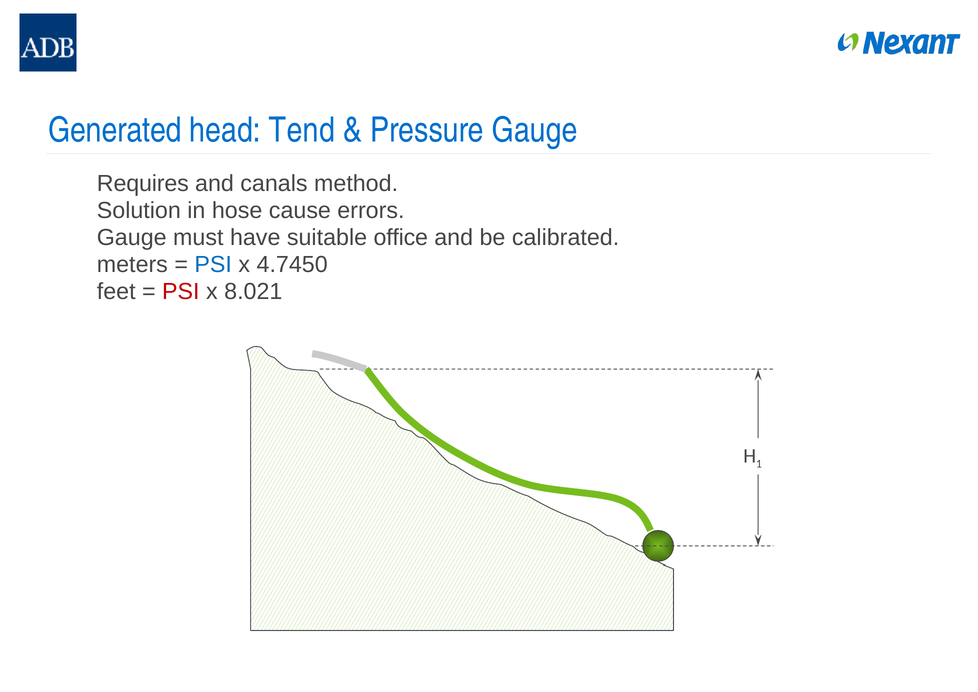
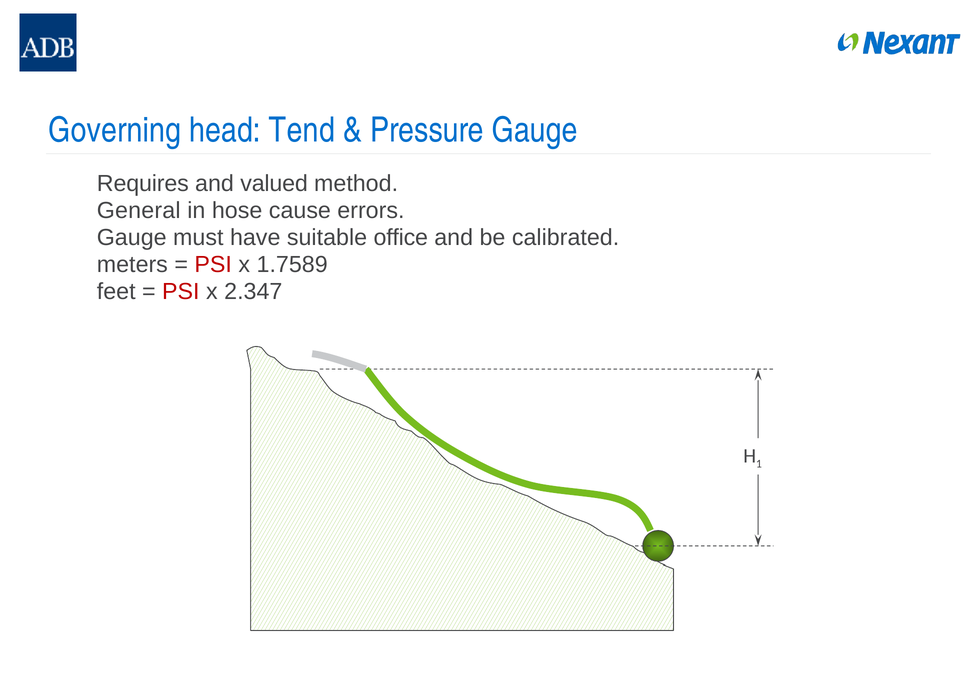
Generated: Generated -> Governing (115, 130)
canals: canals -> valued (274, 184)
Solution: Solution -> General (139, 210)
PSI colour: blue -> red (213, 264)
4.7450: 4.7450 -> 1.7589 (292, 264)
8.021: 8.021 -> 2.347 (253, 291)
